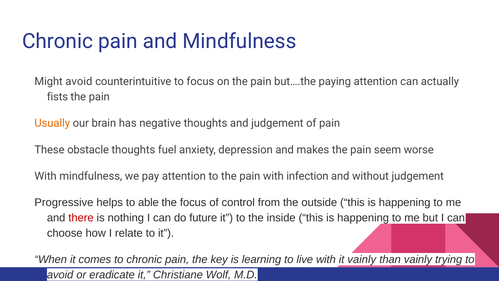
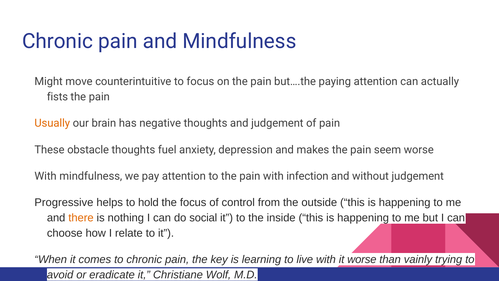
Might avoid: avoid -> move (79, 82)
able: able -> hold (148, 202)
there colour: red -> orange (81, 218)
future: future -> social (203, 218)
it vainly: vainly -> worse (362, 259)
